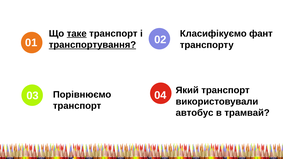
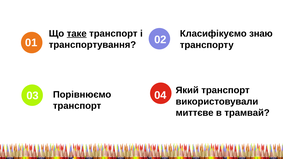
фант: фант -> знаю (261, 34)
транспортування underline: present -> none (92, 45)
автобус: автобус -> миттєве (195, 113)
